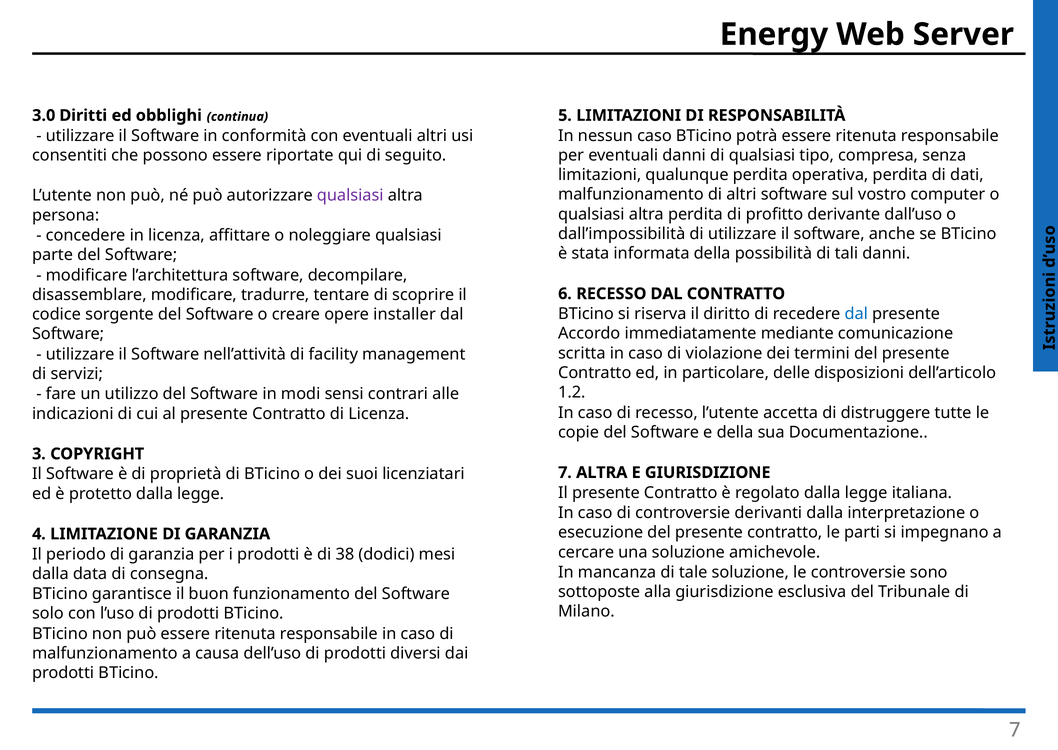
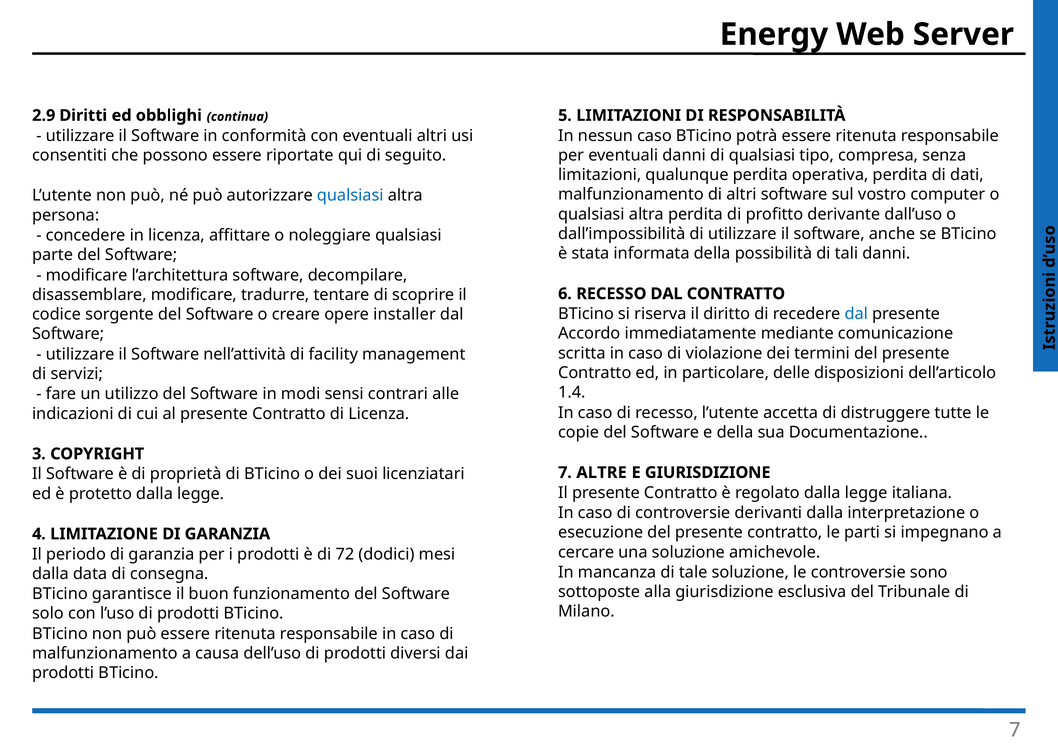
3.0: 3.0 -> 2.9 (44, 116)
qualsiasi colour: purple -> blue (350, 196)
1.2: 1.2 -> 1.4 (572, 393)
7 ALTRA: ALTRA -> ALTRE (602, 473)
38: 38 -> 72 (345, 554)
